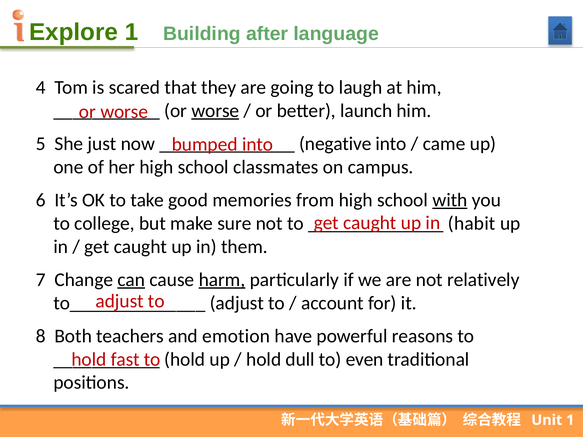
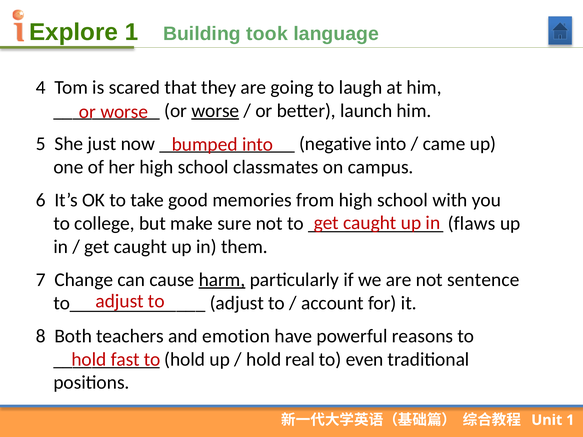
after: after -> took (267, 34)
with underline: present -> none (450, 200)
habit: habit -> flaws (472, 223)
can underline: present -> none (131, 280)
relatively: relatively -> sentence (483, 280)
dull: dull -> real (300, 359)
